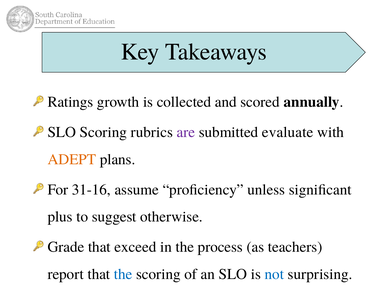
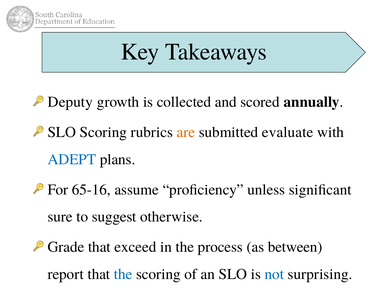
Ratings: Ratings -> Deputy (70, 102)
are colour: purple -> orange (186, 132)
ADEPT colour: orange -> blue (72, 159)
31-16: 31-16 -> 65-16 (91, 190)
plus: plus -> sure (60, 217)
teachers: teachers -> between (295, 247)
